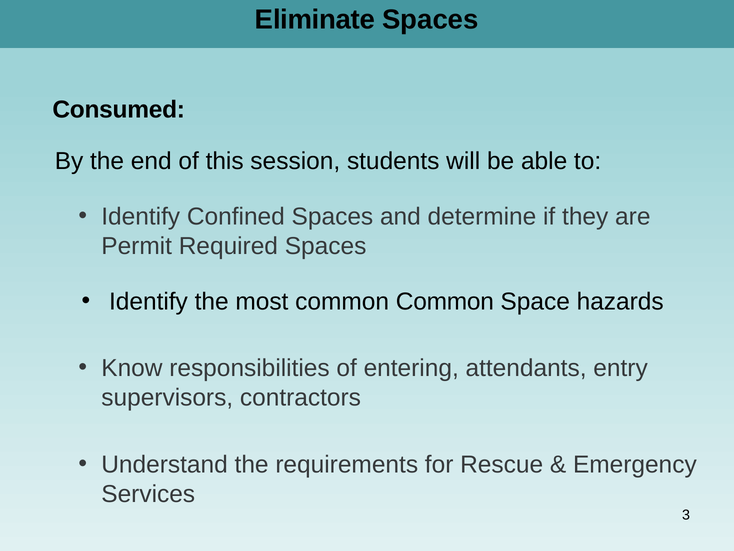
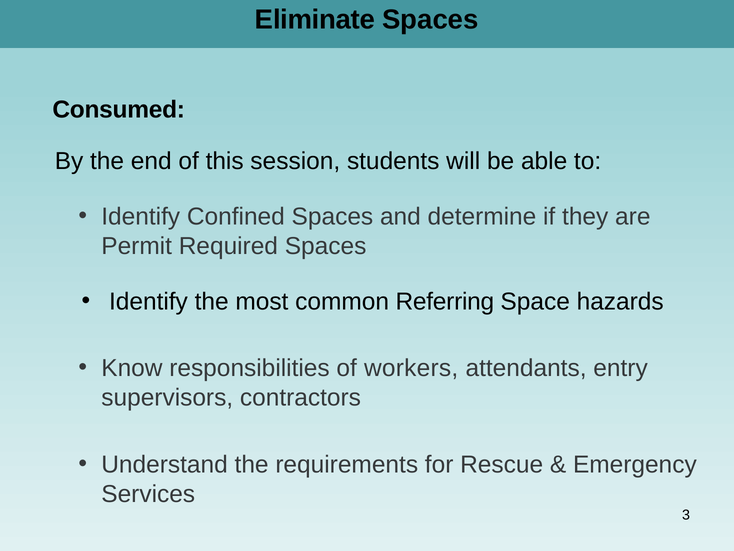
common Common: Common -> Referring (445, 301)
entering: entering -> workers (411, 368)
